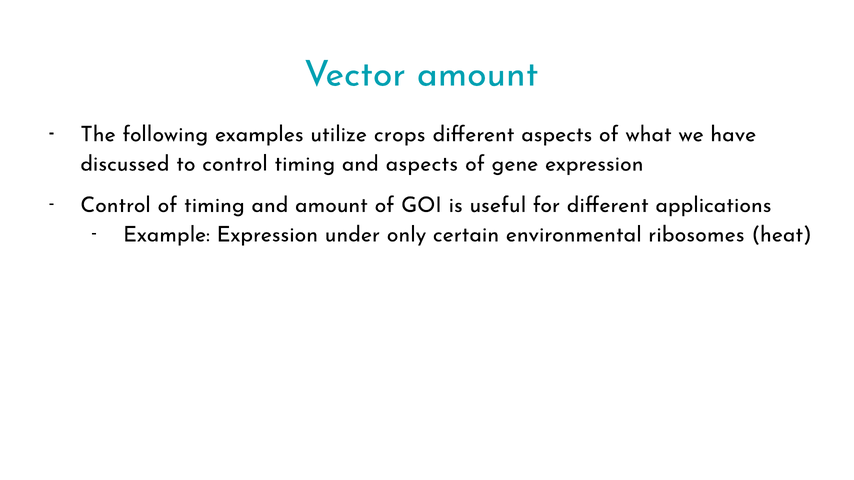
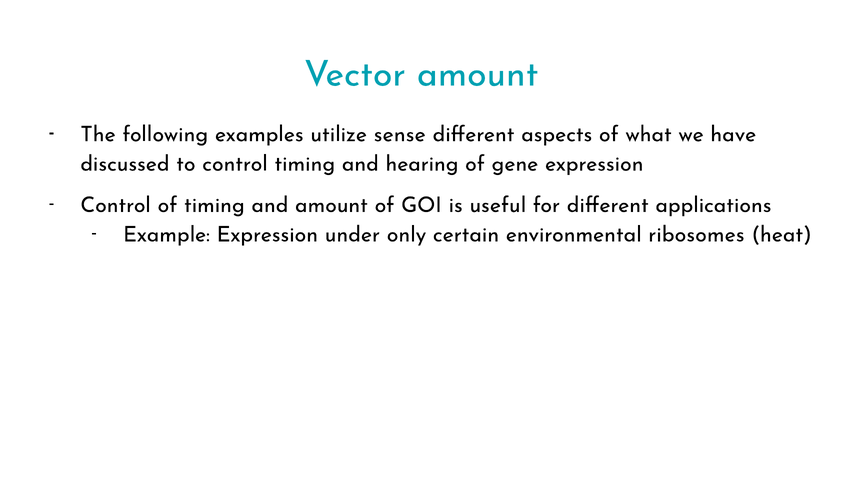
crops: crops -> sense (400, 134)
and aspects: aspects -> hearing (422, 164)
